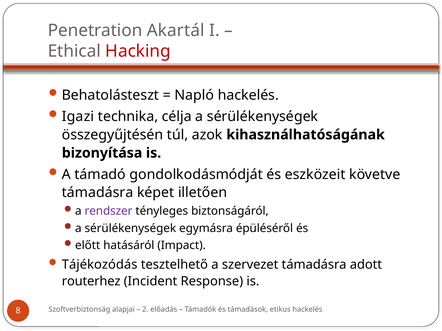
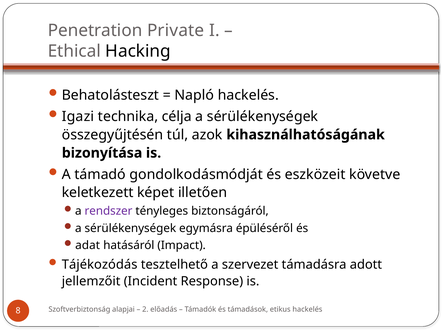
Akartál: Akartál -> Private (176, 31)
Hacking colour: red -> black (138, 51)
támadásra: támadásra -> keletkezett (98, 193)
előtt: előtt -> adat (88, 246)
routerhez: routerhez -> jellemzőit (91, 282)
